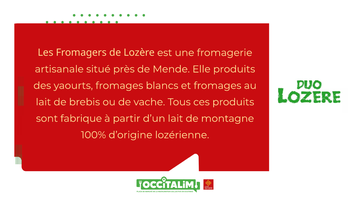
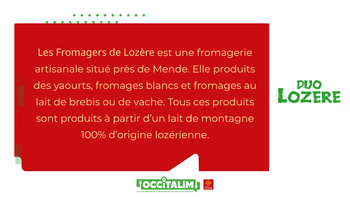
sont fabrique: fabrique -> produits (81, 118)
